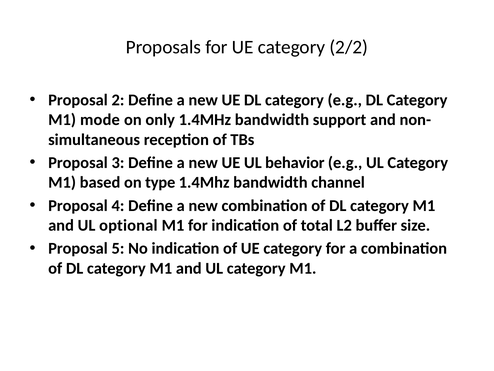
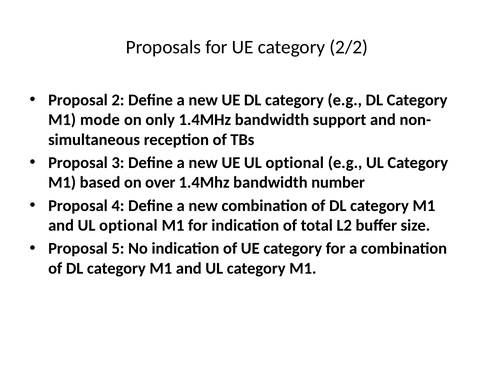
UE UL behavior: behavior -> optional (295, 163)
type: type -> over (160, 182)
channel: channel -> number (338, 182)
